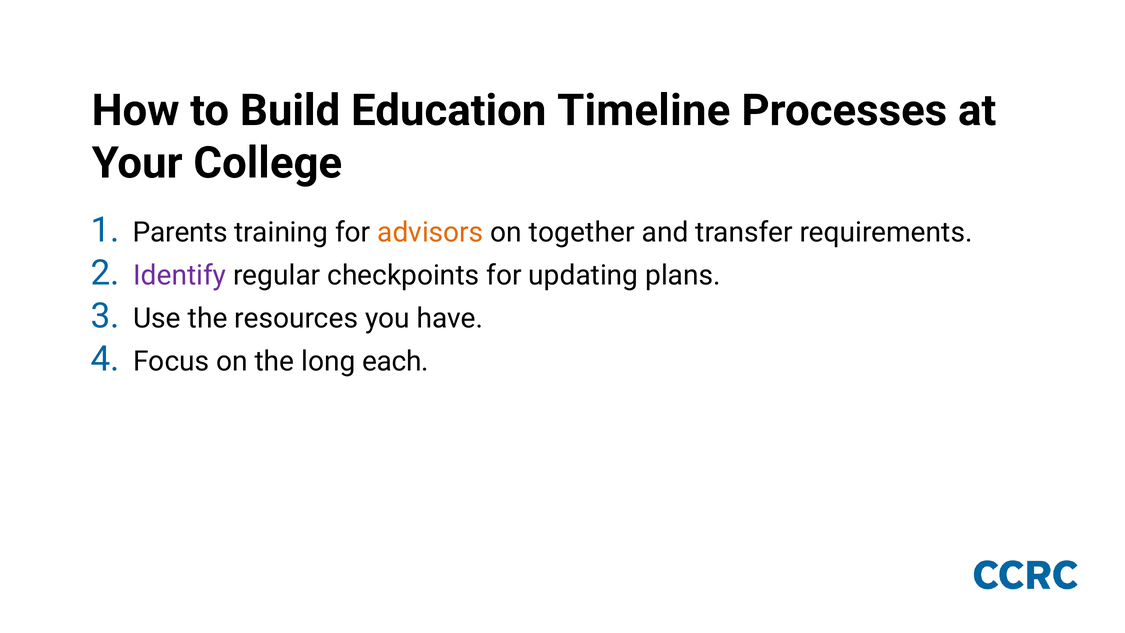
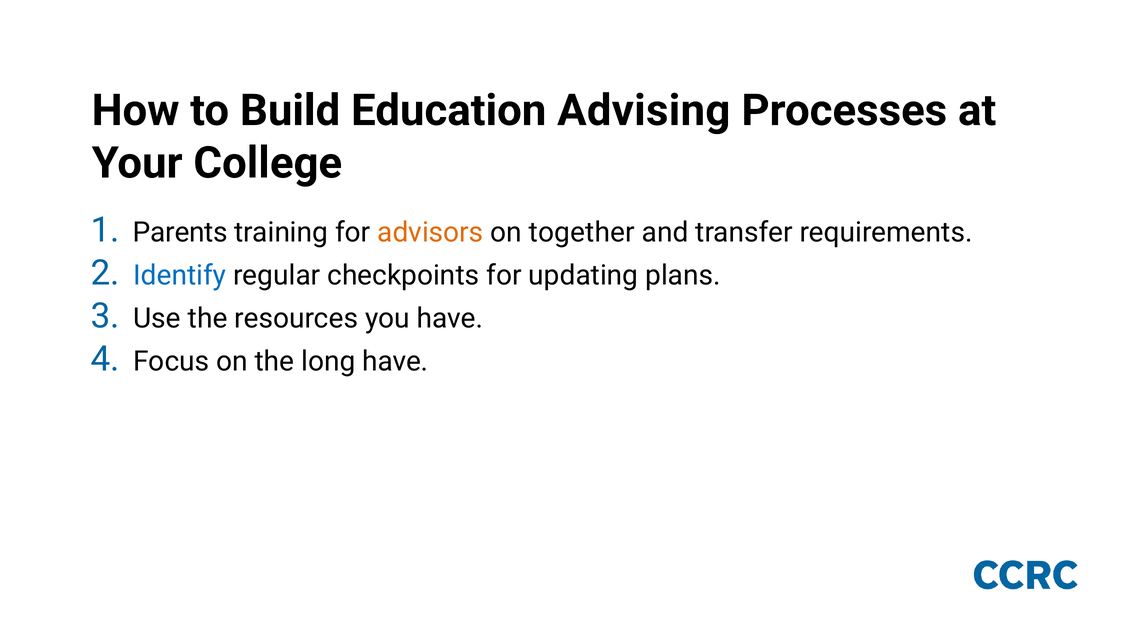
Timeline: Timeline -> Advising (644, 111)
Identify colour: purple -> blue (180, 275)
long each: each -> have (395, 362)
